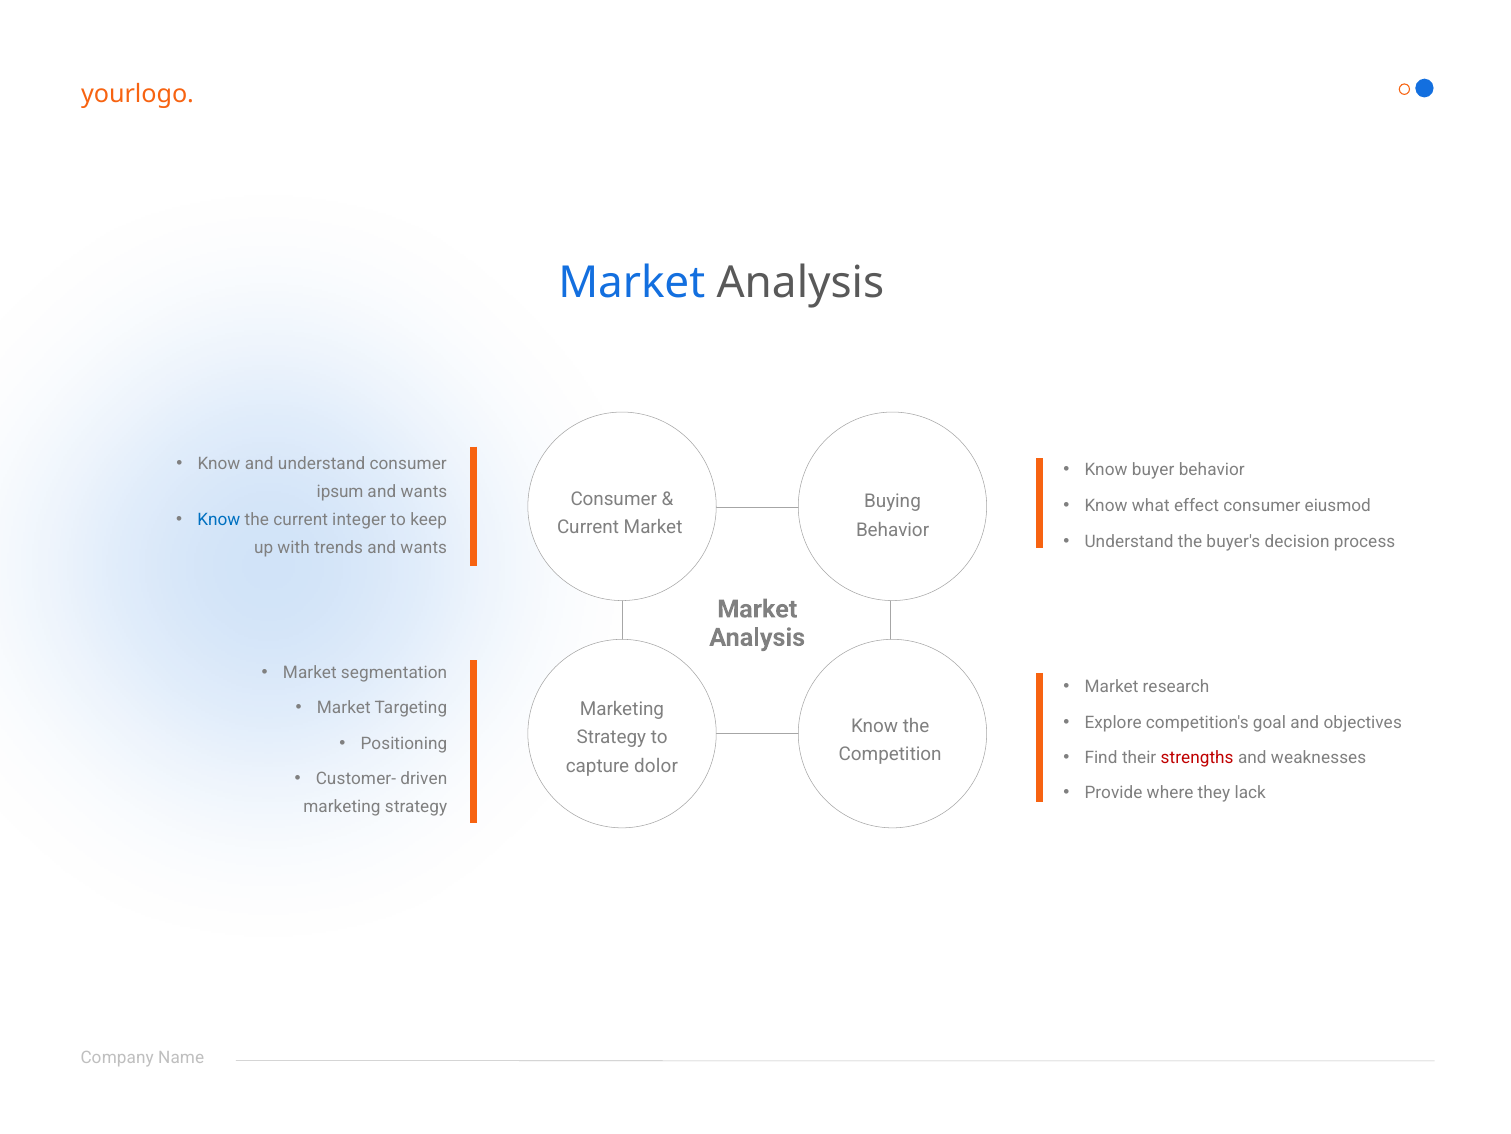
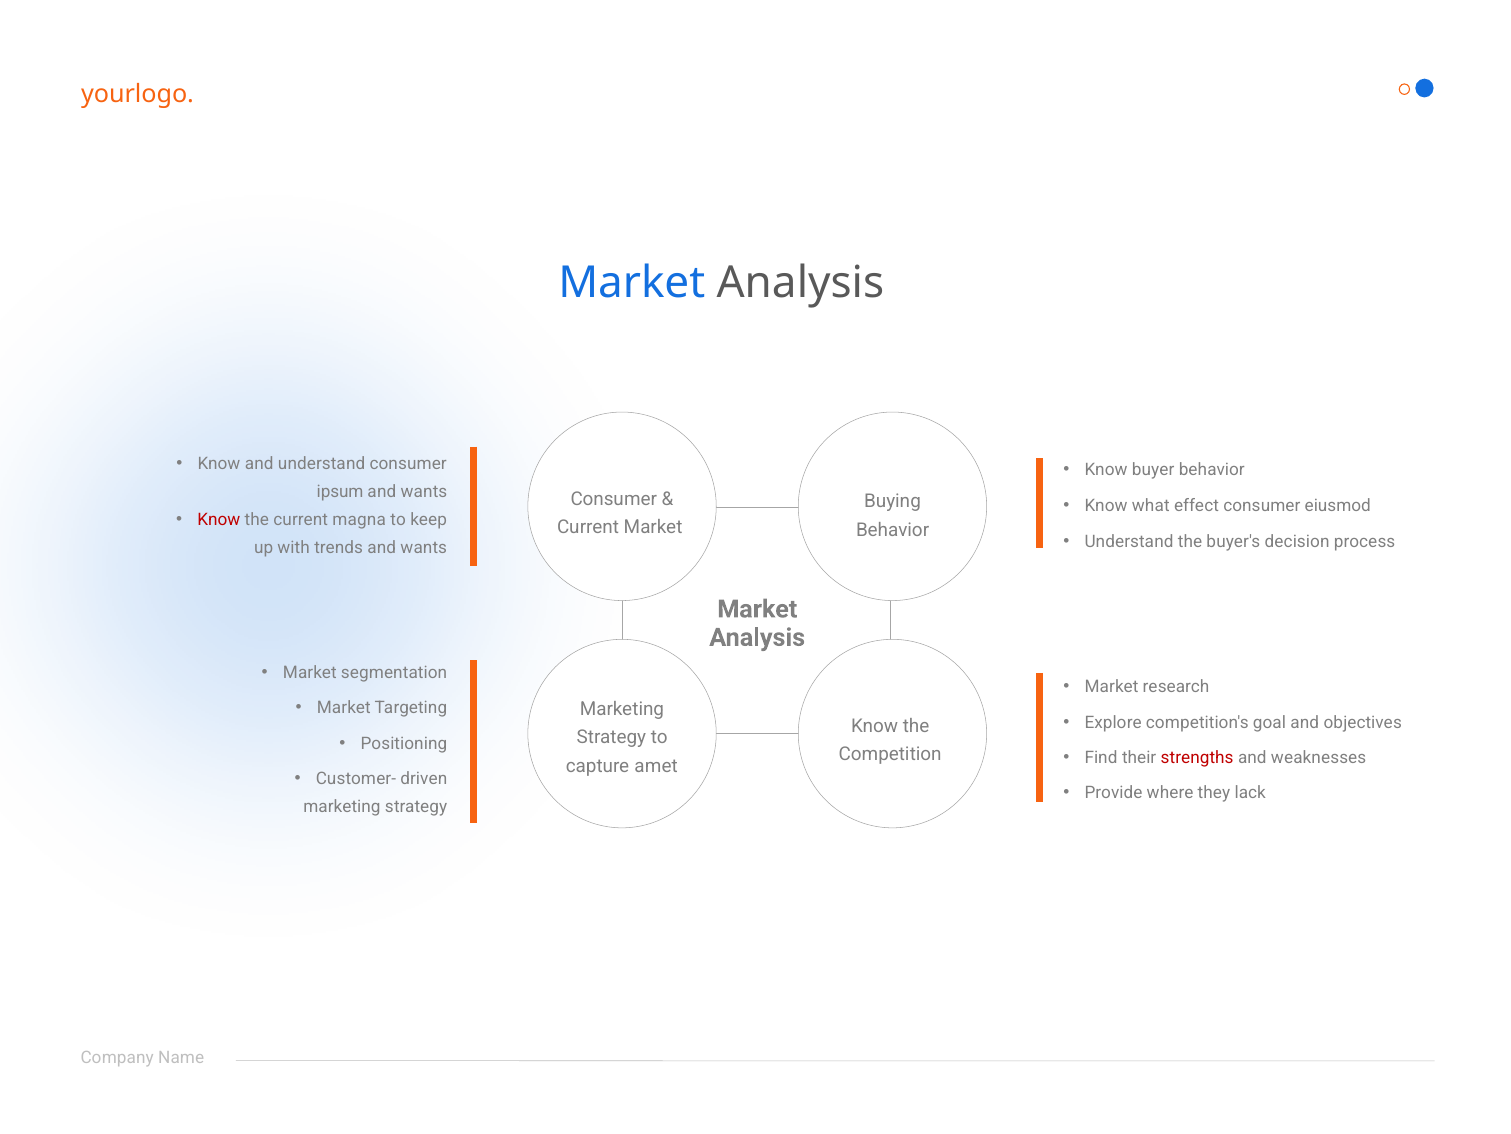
Know colour: blue -> red (219, 519)
integer: integer -> magna (359, 519)
dolor: dolor -> amet (656, 765)
